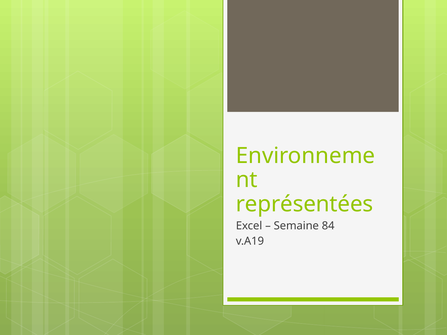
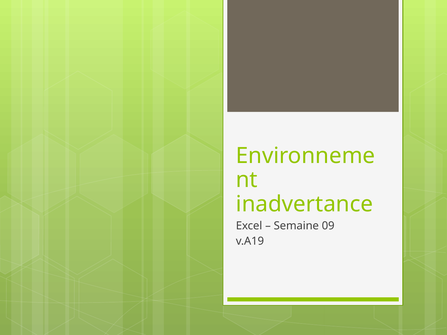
représentées: représentées -> inadvertance (305, 204)
84: 84 -> 09 (328, 226)
